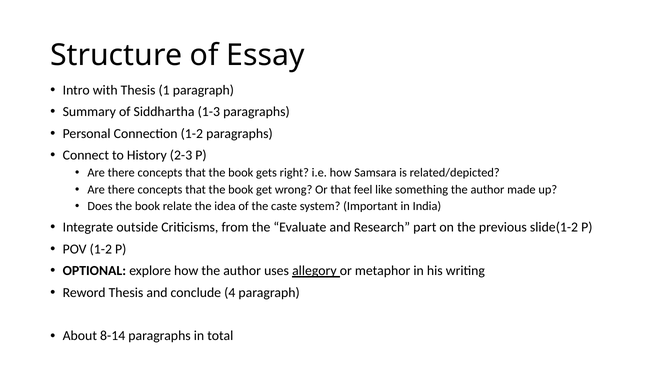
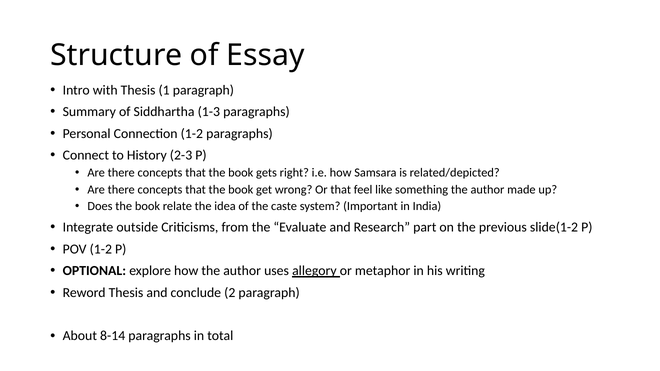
4: 4 -> 2 (230, 293)
